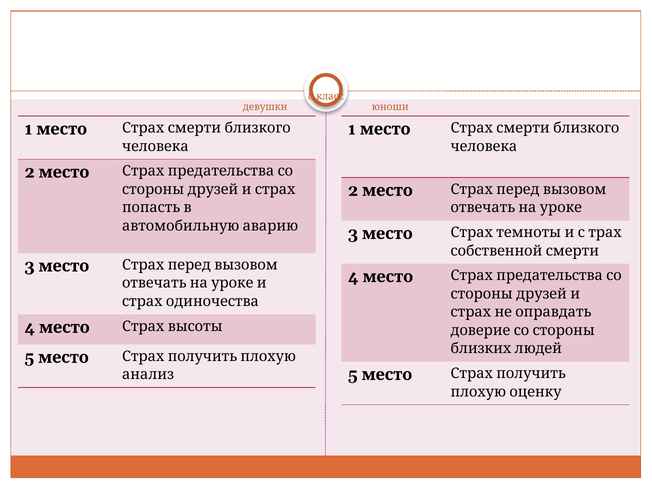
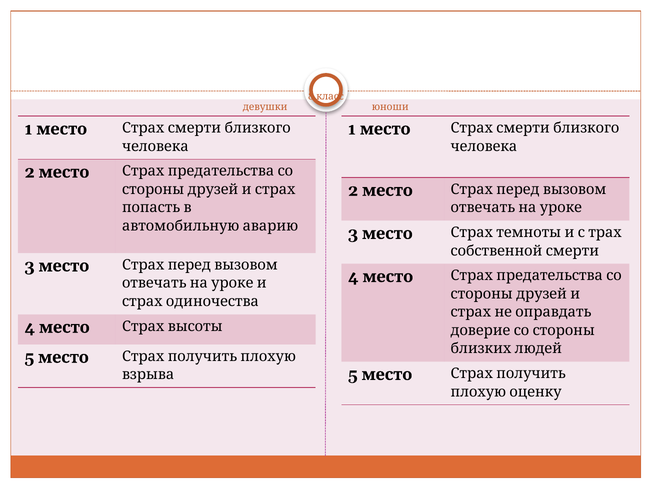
анализ: анализ -> взрыва (148, 375)
